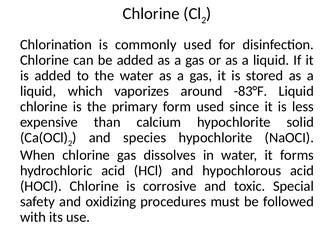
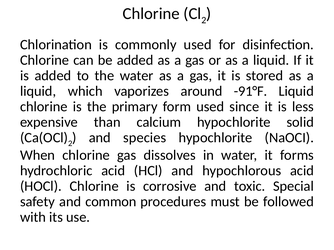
-83°F: -83°F -> -91°F (251, 91)
oxidizing: oxidizing -> common (111, 202)
